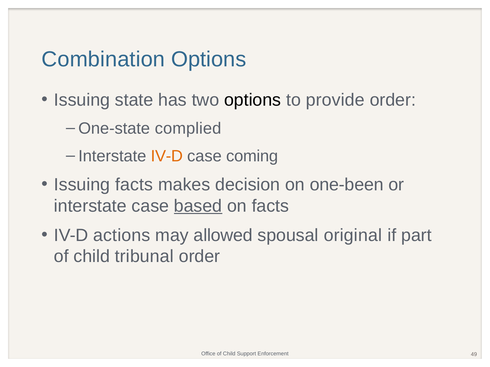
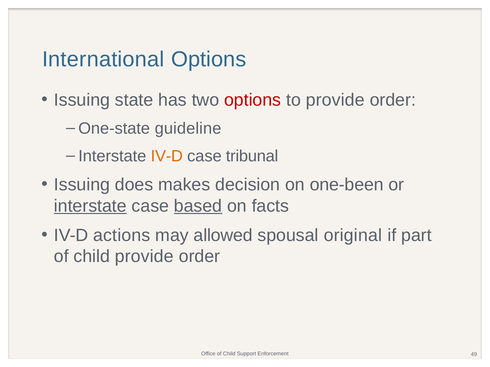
Combination: Combination -> International (103, 59)
options colour: black -> red (253, 100)
complied: complied -> guideline (188, 129)
coming: coming -> tribunal (252, 156)
Issuing facts: facts -> does (134, 185)
interstate underline: none -> present (90, 206)
child tribunal: tribunal -> provide (144, 257)
